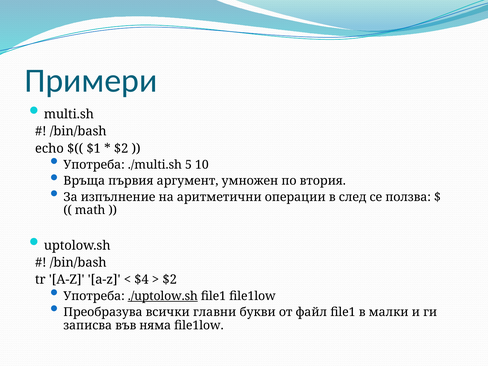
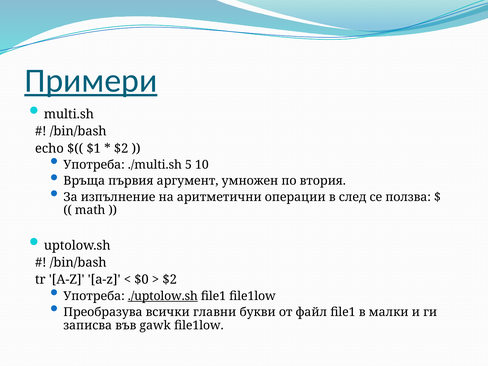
Примери underline: none -> present (91, 81)
$4: $4 -> $0 (141, 280)
няма: няма -> gawk (155, 325)
